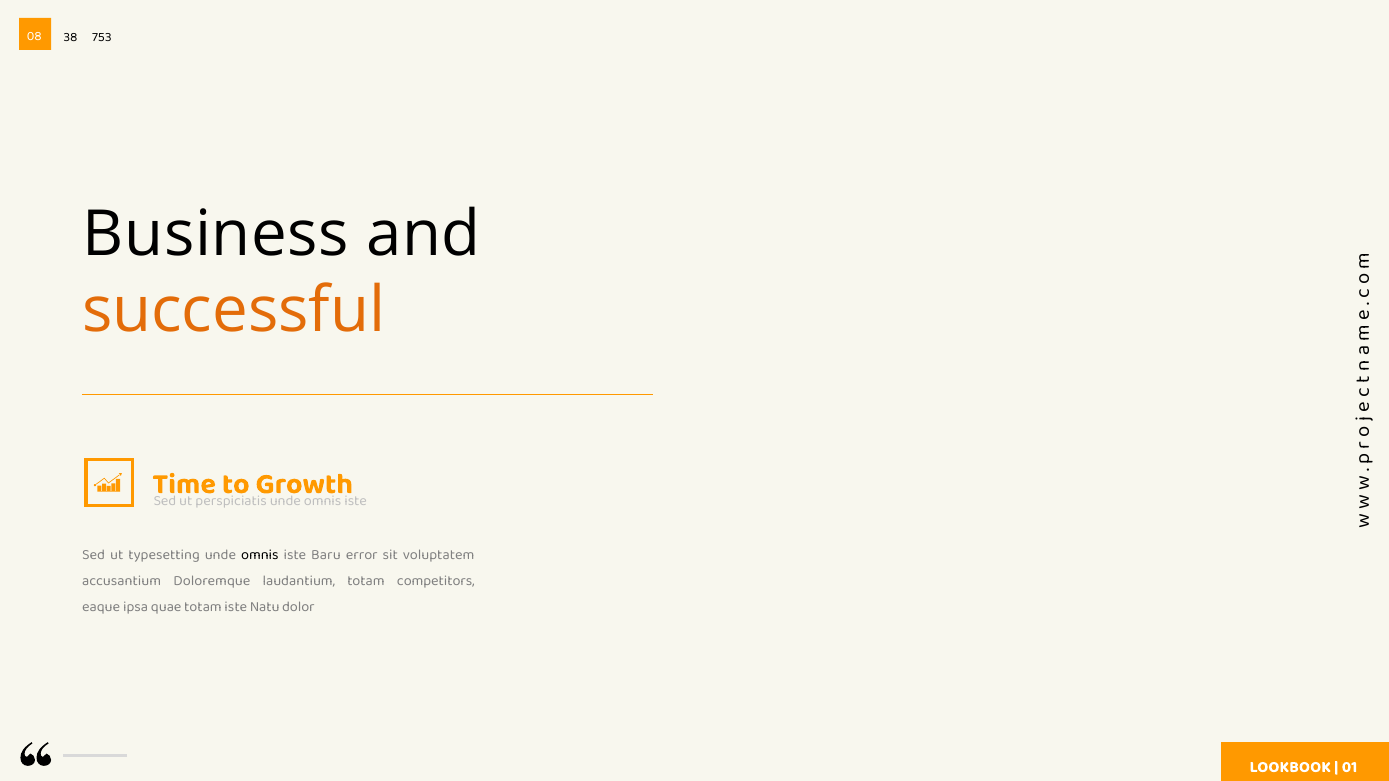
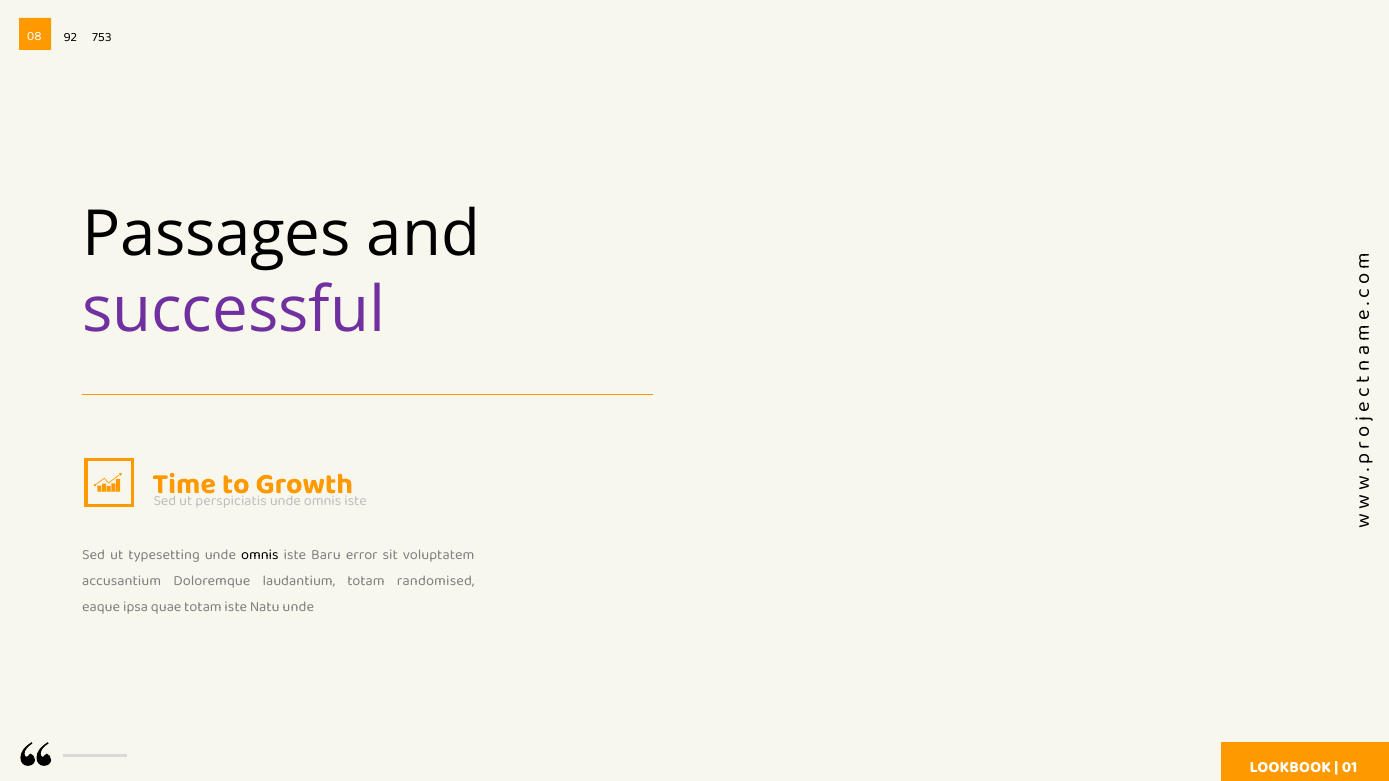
38: 38 -> 92 (71, 37)
Business: Business -> Passages (216, 235)
successful colour: orange -> purple (234, 311)
competitors: competitors -> randomised (436, 581)
Natu dolor: dolor -> unde (298, 607)
